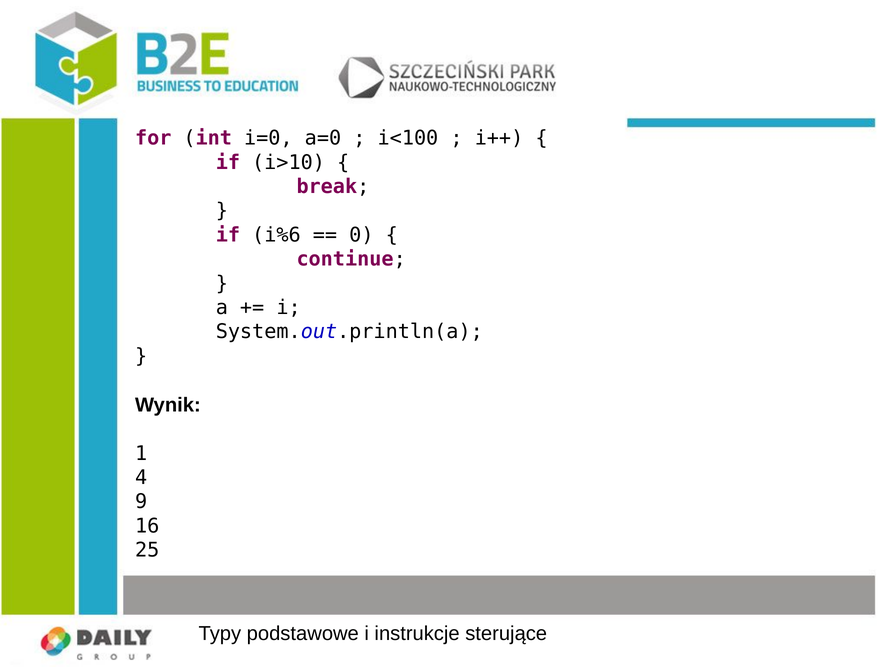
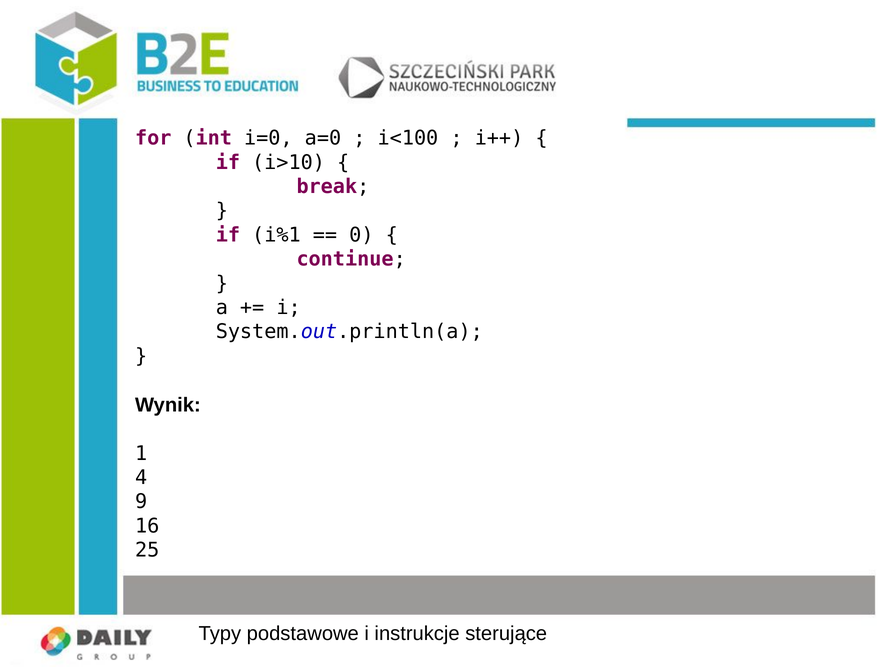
i%6: i%6 -> i%1 (276, 235)
